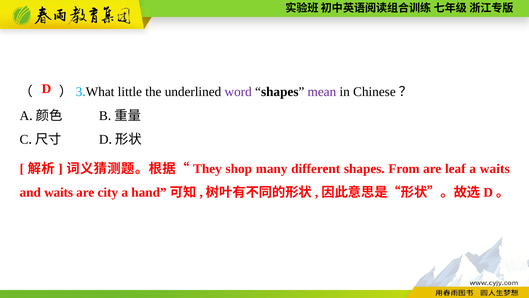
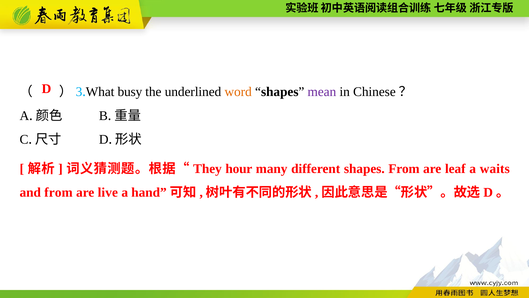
little: little -> busy (130, 92)
word colour: purple -> orange (238, 92)
shop: shop -> hour (239, 169)
and waits: waits -> from (58, 192)
city: city -> live (108, 192)
